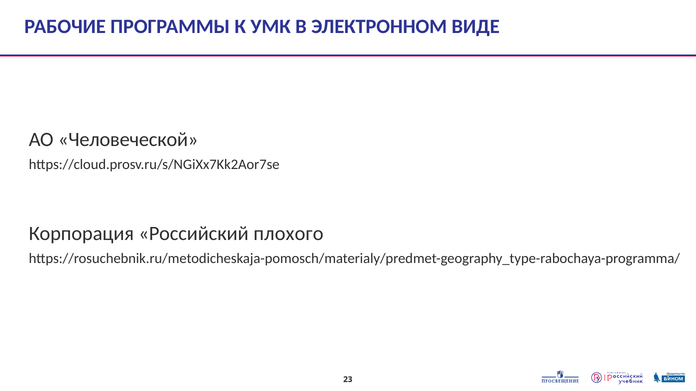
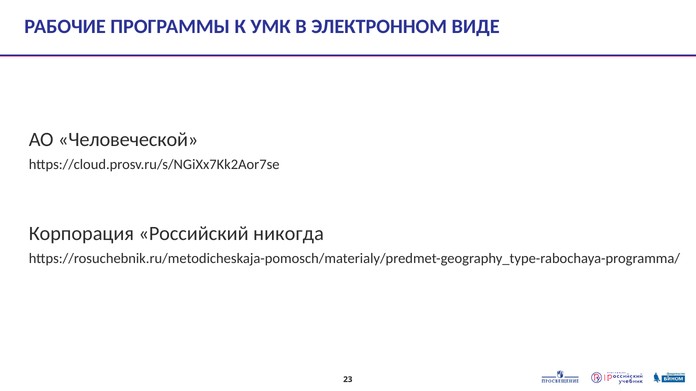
плохого: плохого -> никогда (289, 234)
